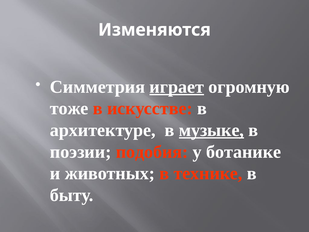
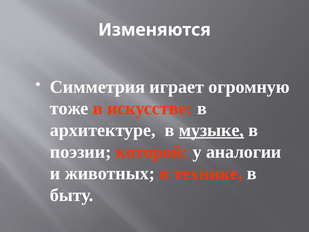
играет underline: present -> none (177, 87)
подобия: подобия -> которой (152, 152)
ботанике: ботанике -> аналогии (244, 152)
